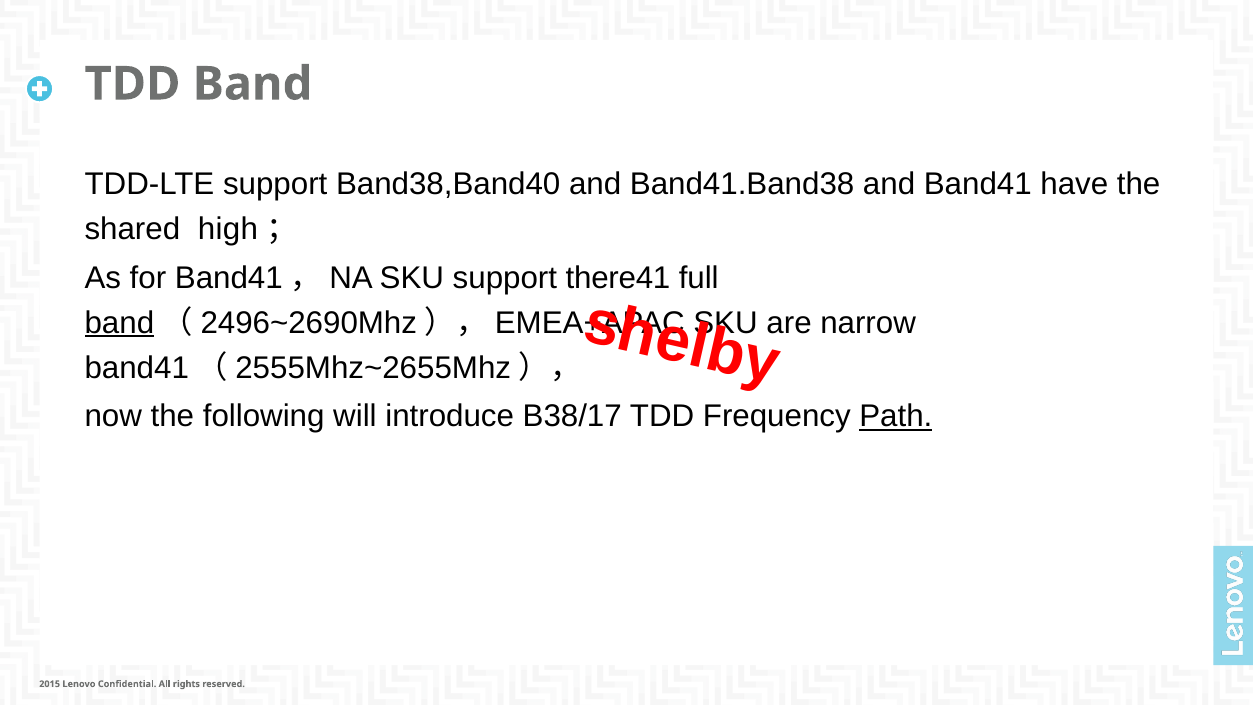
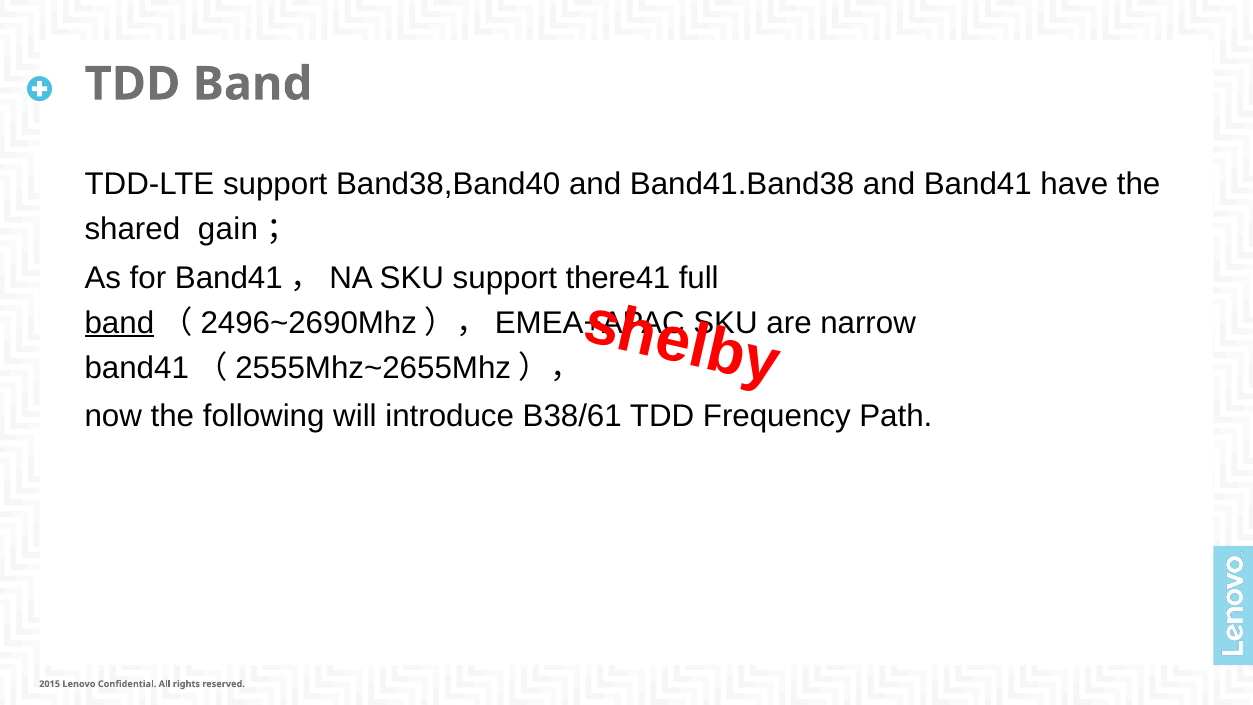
high: high -> gain (228, 229)
B38/17: B38/17 -> B38/61 (572, 416)
Path underline: present -> none (896, 416)
